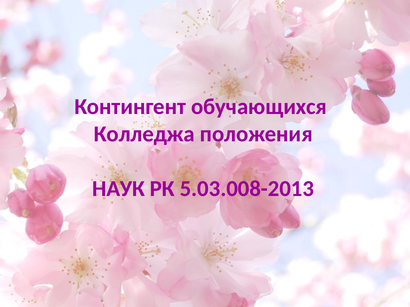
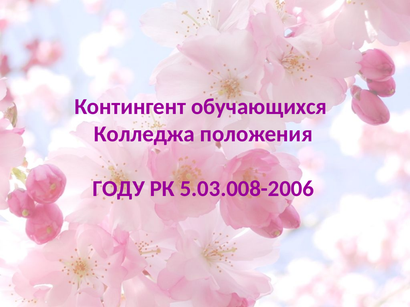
НАУК: НАУК -> ГОДУ (119, 189)
5.03.008-2013: 5.03.008-2013 -> 5.03.008-2006 (247, 189)
